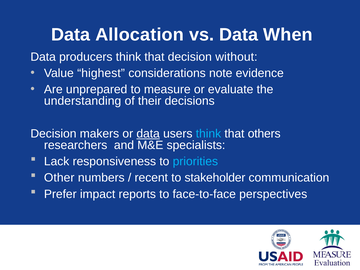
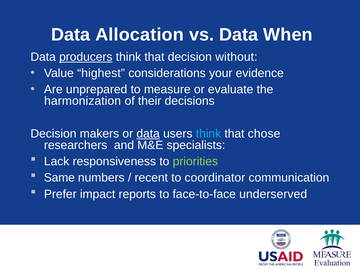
producers underline: none -> present (86, 57)
note: note -> your (221, 73)
understanding: understanding -> harmonization (83, 101)
others: others -> chose (264, 134)
priorities colour: light blue -> light green (195, 161)
Other: Other -> Same (59, 178)
stakeholder: stakeholder -> coordinator (215, 178)
perspectives: perspectives -> underserved (273, 194)
